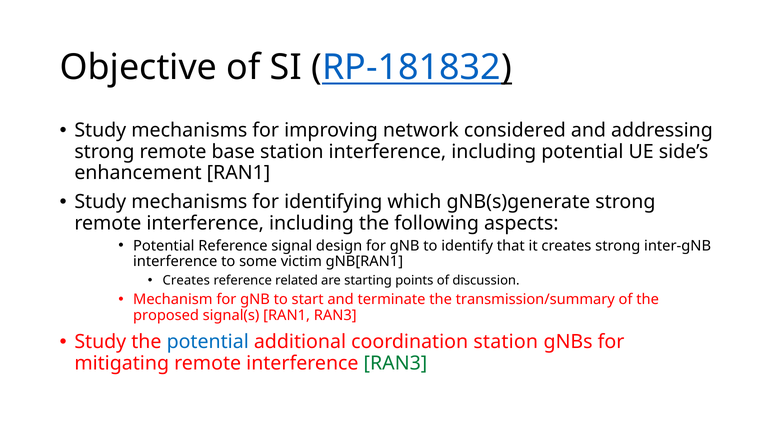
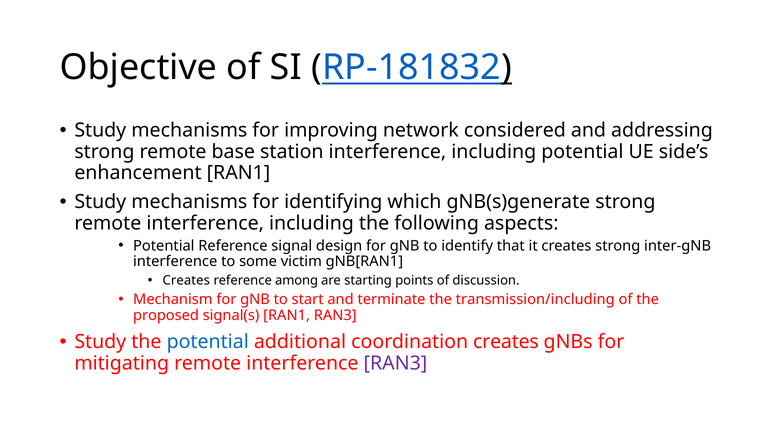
related: related -> among (297, 281)
transmission/summary: transmission/summary -> transmission/including (535, 300)
coordination station: station -> creates (506, 342)
RAN3 colour: green -> purple (395, 363)
